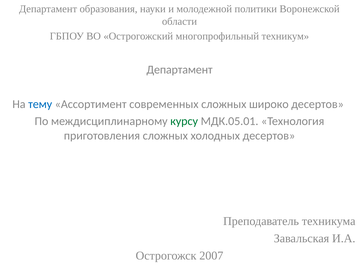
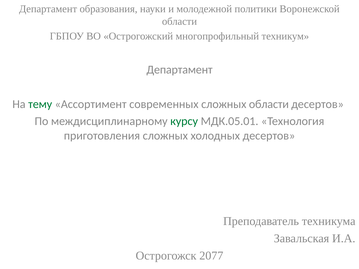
тему colour: blue -> green (40, 104)
сложных широко: широко -> области (269, 104)
2007: 2007 -> 2077 (211, 256)
